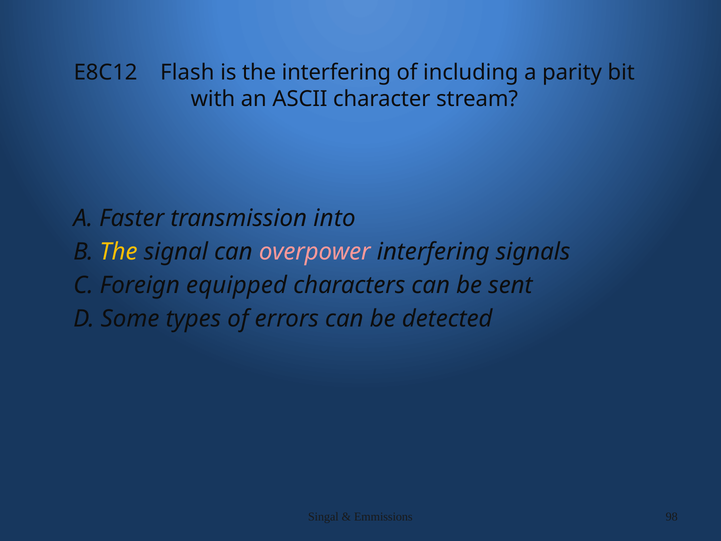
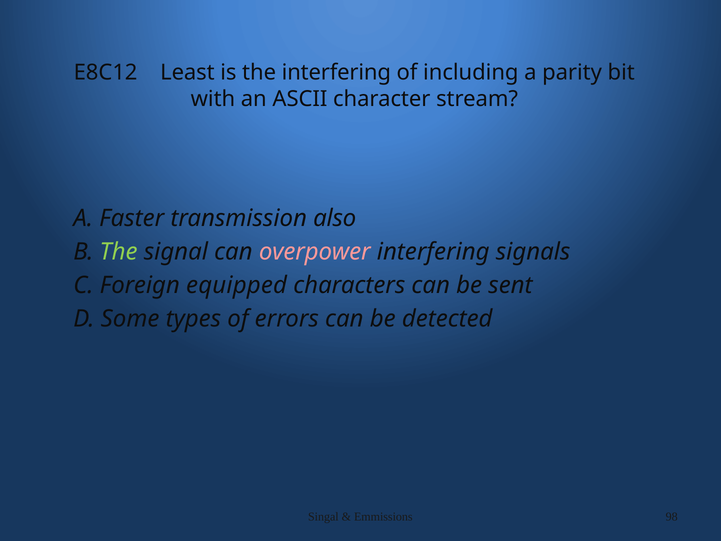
Flash: Flash -> Least (187, 73)
into: into -> also (335, 218)
The colour: yellow -> light green (119, 252)
